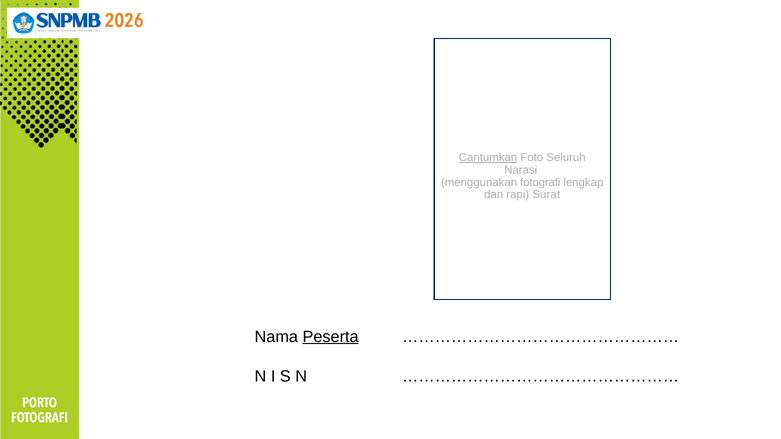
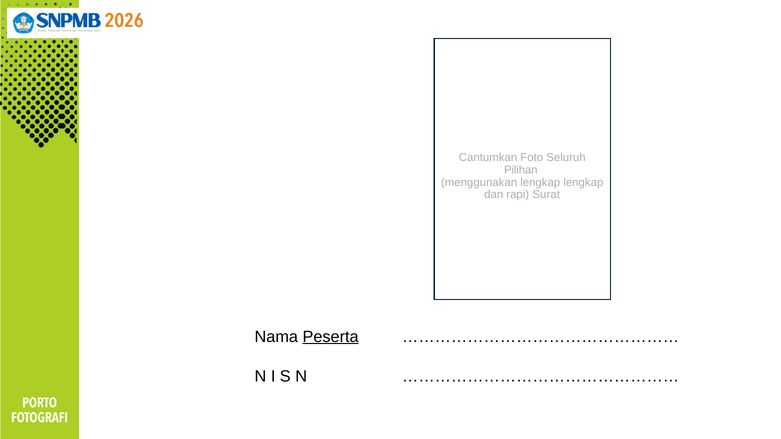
Cantumkan underline: present -> none (488, 158)
Narasi: Narasi -> Pilihan (521, 170)
menggunakan fotografi: fotografi -> lengkap (540, 182)
